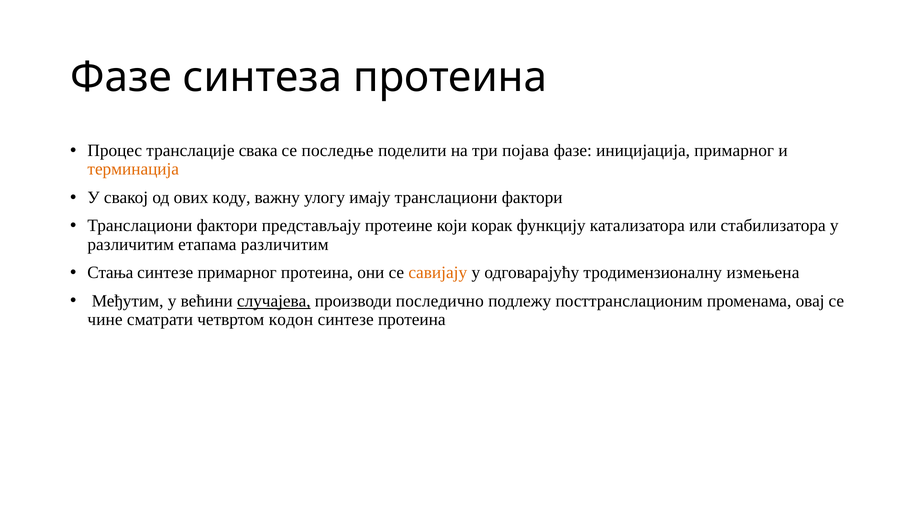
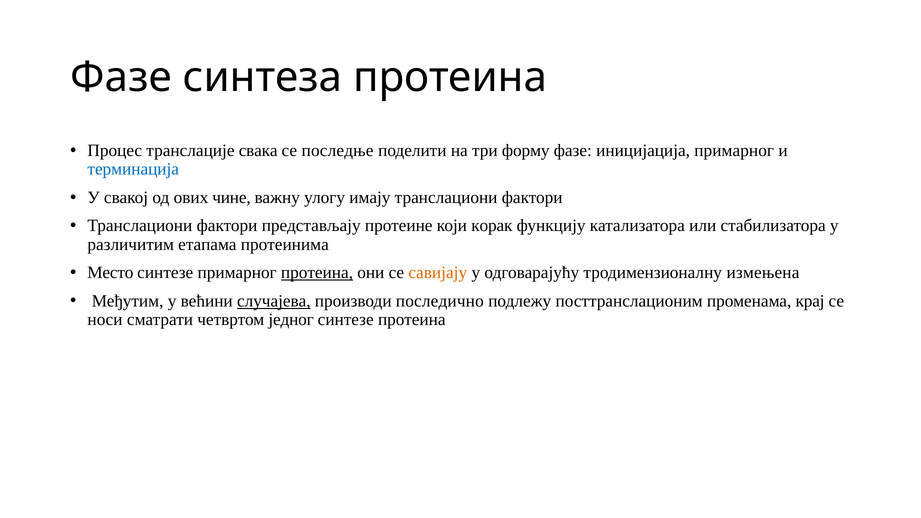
појава: појава -> форму (526, 151)
терминација colour: orange -> blue (133, 169)
коду: коду -> чине (231, 197)
етапама различитим: различитим -> протеинима (285, 244)
Стања: Стања -> Место (110, 273)
протеина underline: none -> present (317, 273)
овај: овај -> крај (810, 301)
чине: чине -> носи (105, 320)
кодон: кодон -> једног (291, 320)
